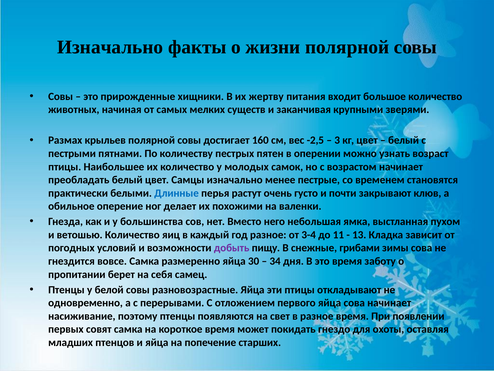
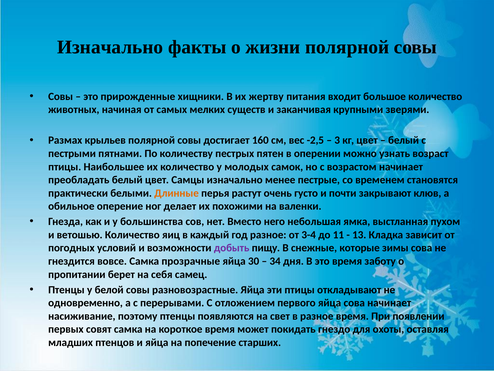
Длинные colour: blue -> orange (177, 193)
грибами: грибами -> которые (360, 248)
размеренно: размеренно -> прозрачные (191, 261)
